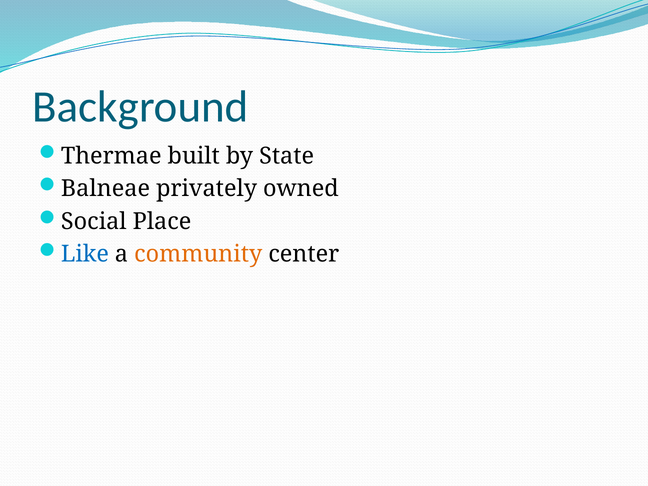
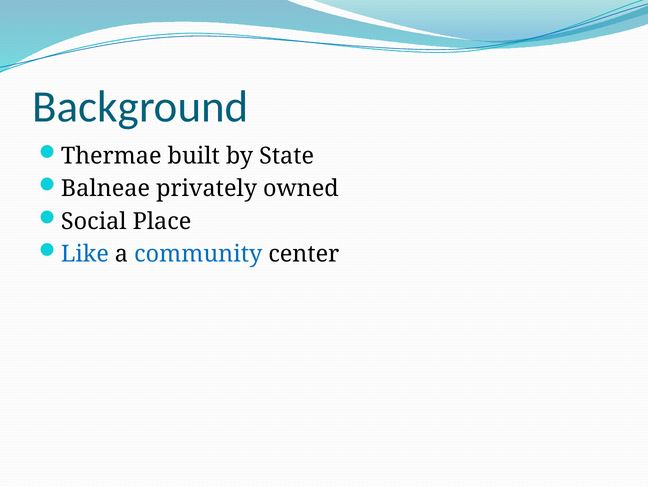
community colour: orange -> blue (198, 254)
